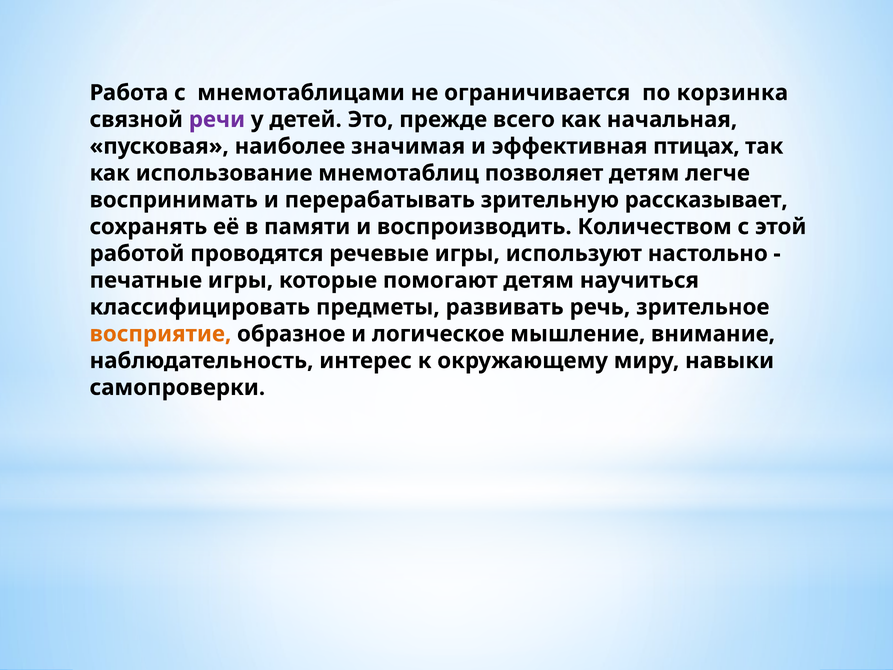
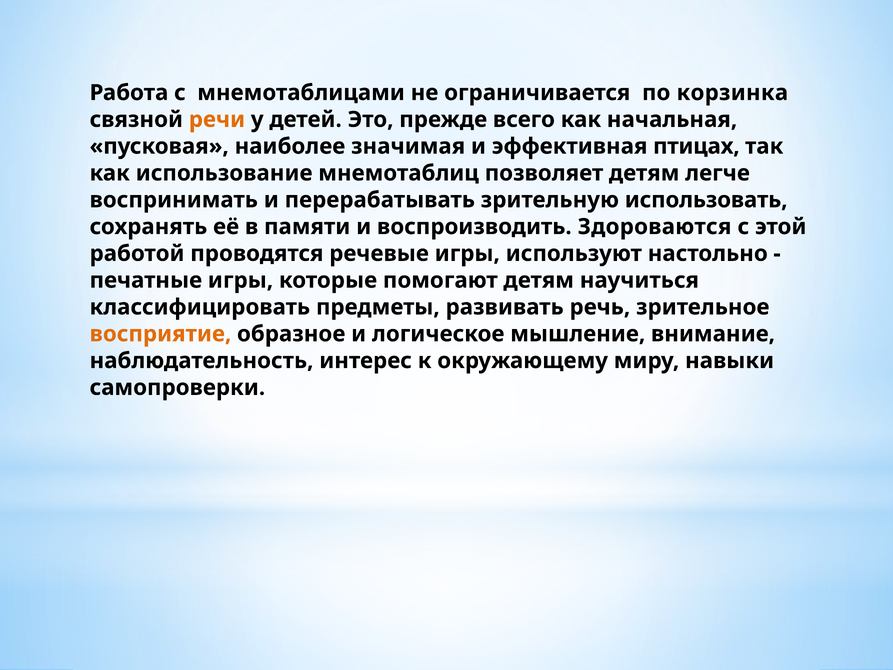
речи colour: purple -> orange (217, 119)
рассказывает: рассказывает -> использовать (706, 200)
Количеством: Количеством -> Здороваются (655, 227)
